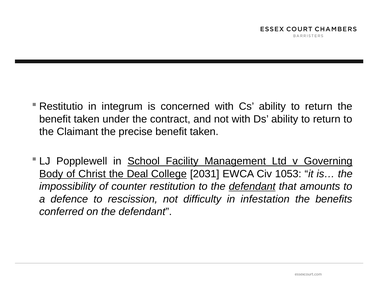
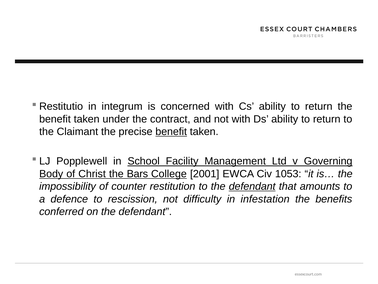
benefit underline: none -> present (171, 132)
Deal: Deal -> Bars (137, 174)
2031: 2031 -> 2001 (205, 174)
